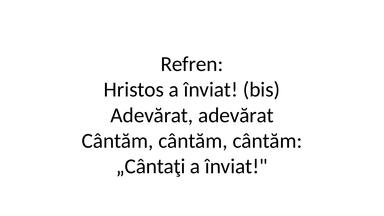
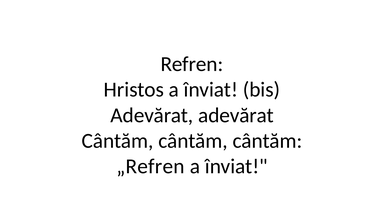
„Cântaţi: „Cântaţi -> „Refren (150, 166)
